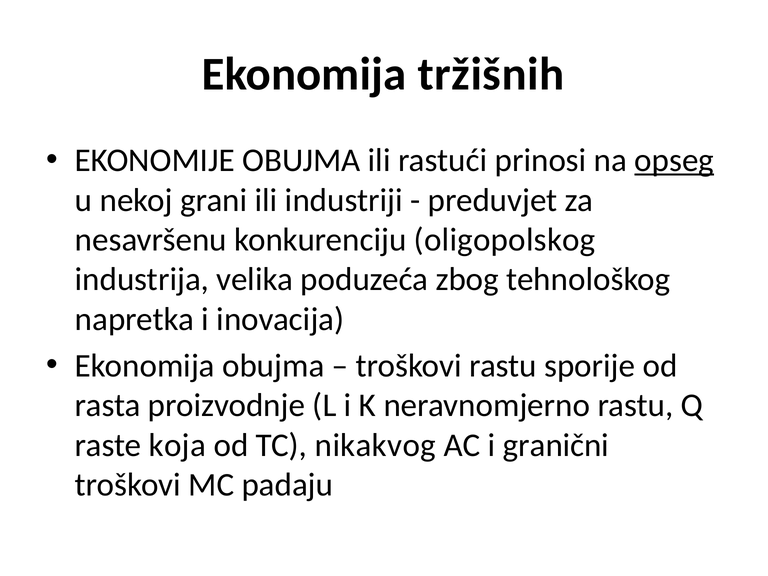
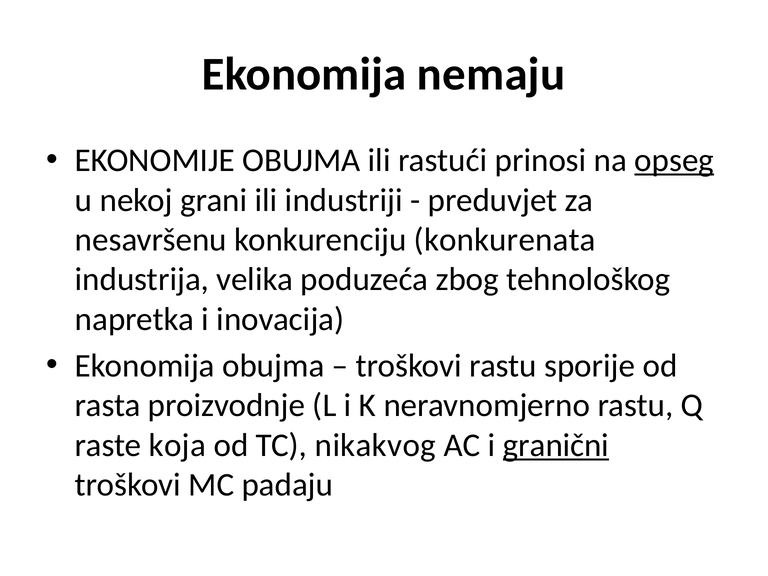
tržišnih: tržišnih -> nemaju (491, 74)
oligopolskog: oligopolskog -> konkurenata (505, 240)
granični underline: none -> present (556, 445)
